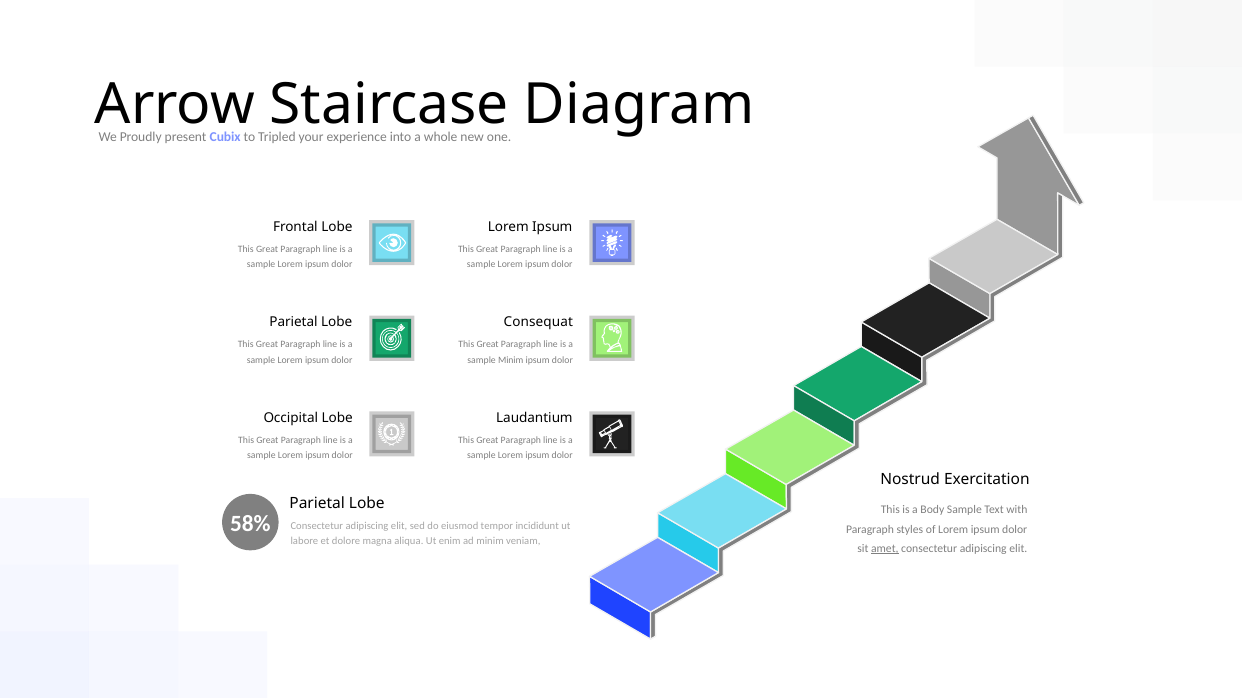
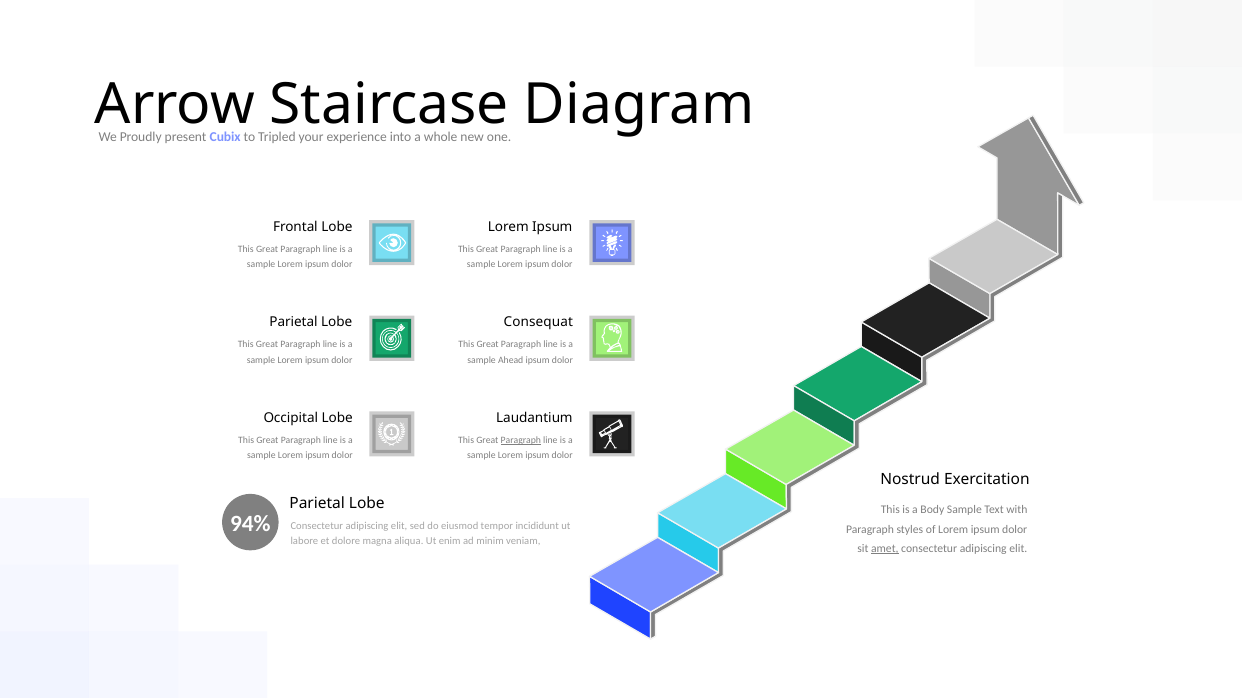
sample Minim: Minim -> Ahead (511, 360)
Paragraph underline: none -> present (521, 440)
58%: 58% -> 94% (250, 524)
